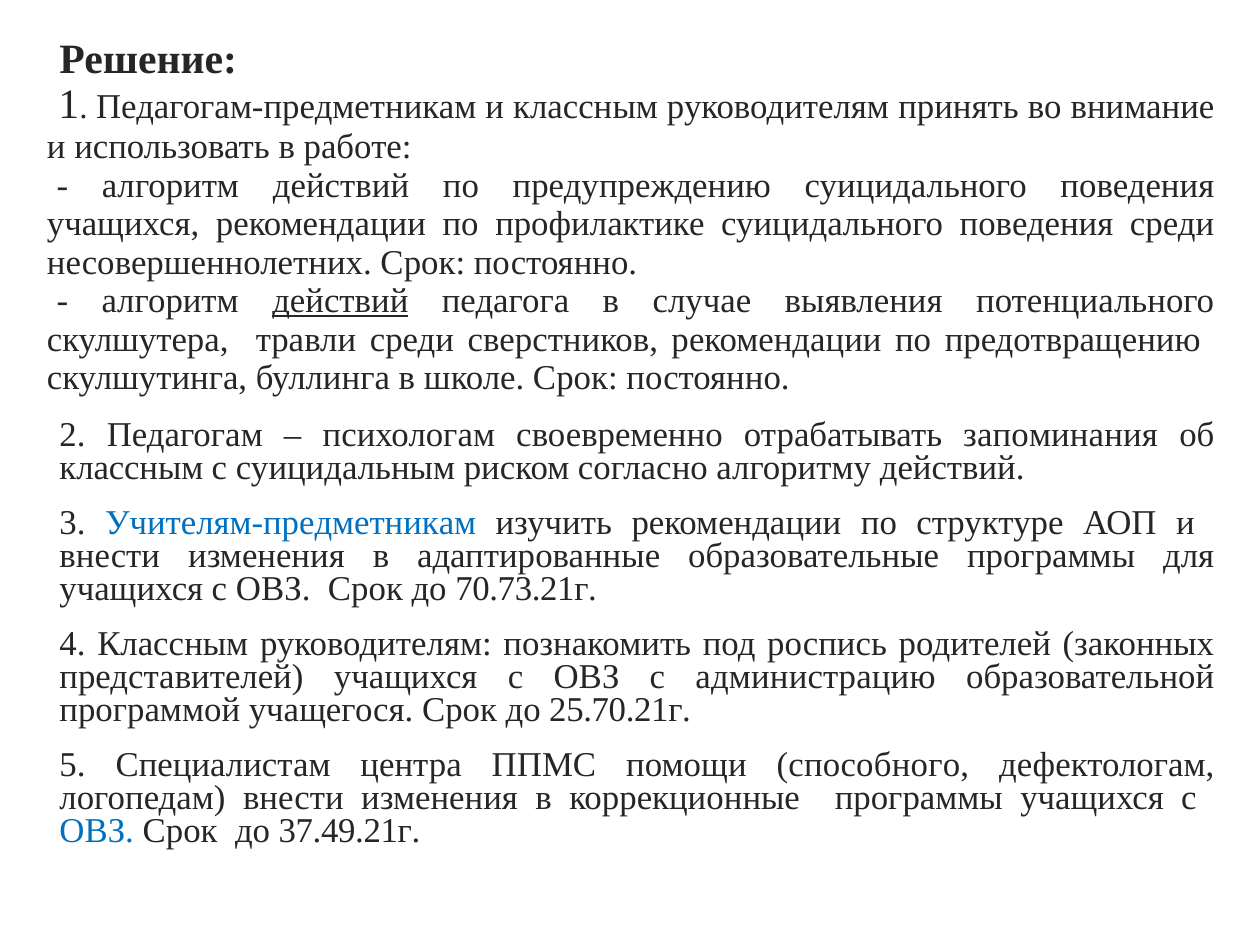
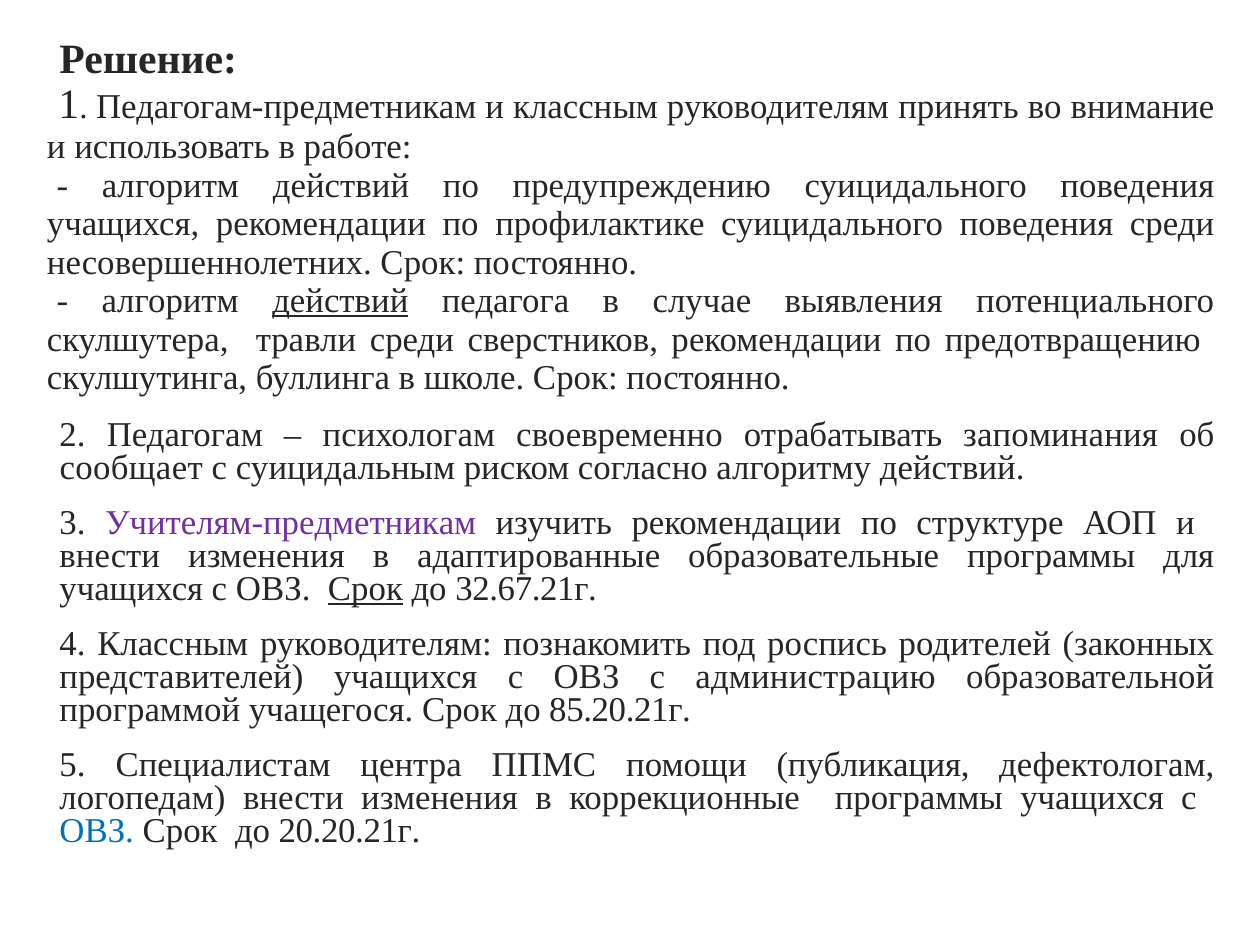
классным: классным -> сообщает (131, 468)
Учителям-предметникам colour: blue -> purple (291, 523)
Срок underline: none -> present (365, 589)
70.73.21г: 70.73.21г -> 32.67.21г (526, 589)
25.70.21г: 25.70.21г -> 85.20.21г (620, 710)
способного: способного -> публикация (873, 765)
37.49.21г: 37.49.21г -> 20.20.21г (349, 831)
